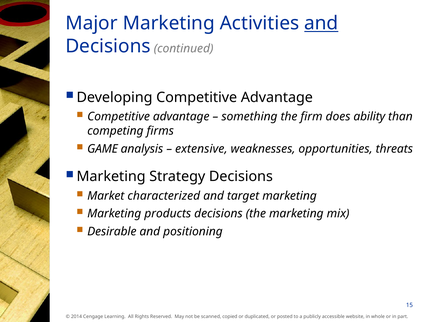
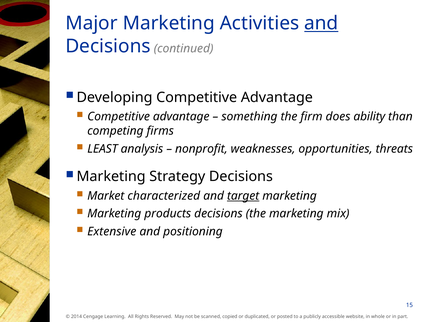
GAME: GAME -> LEAST (102, 149)
extensive: extensive -> nonprofit (201, 149)
target underline: none -> present (243, 196)
Desirable: Desirable -> Extensive (112, 231)
